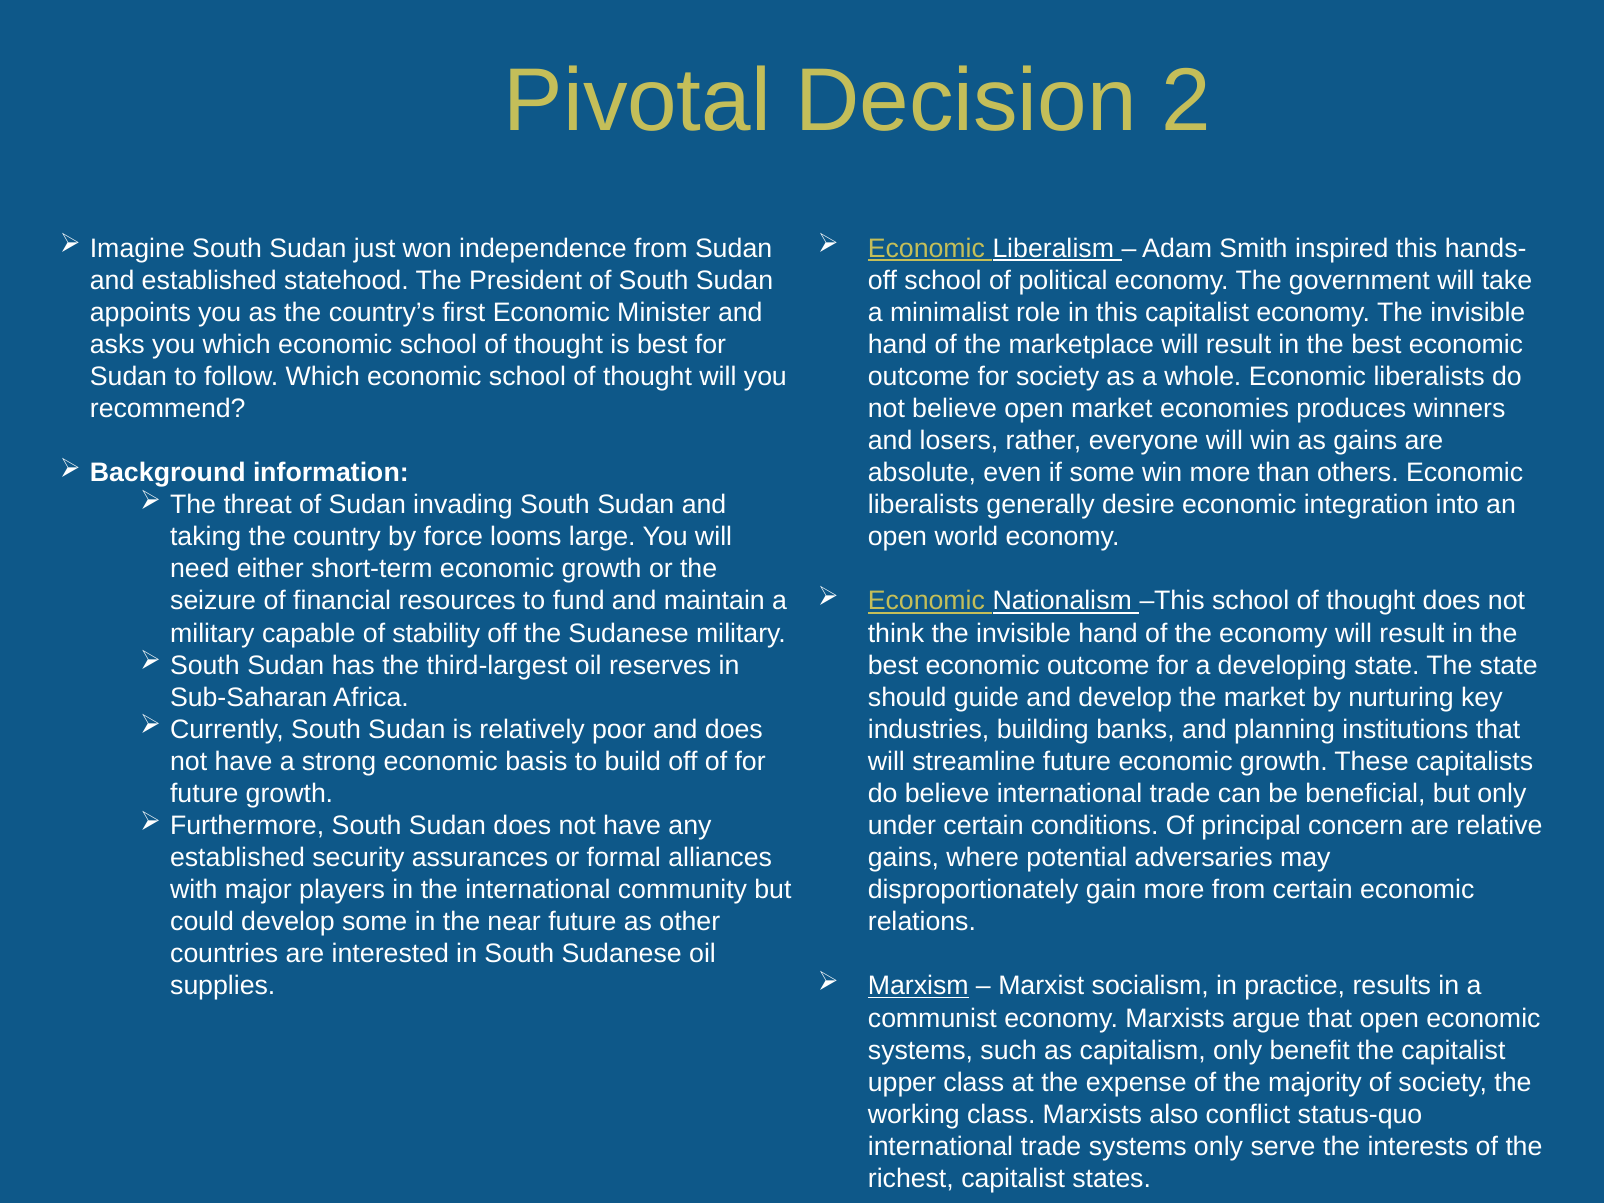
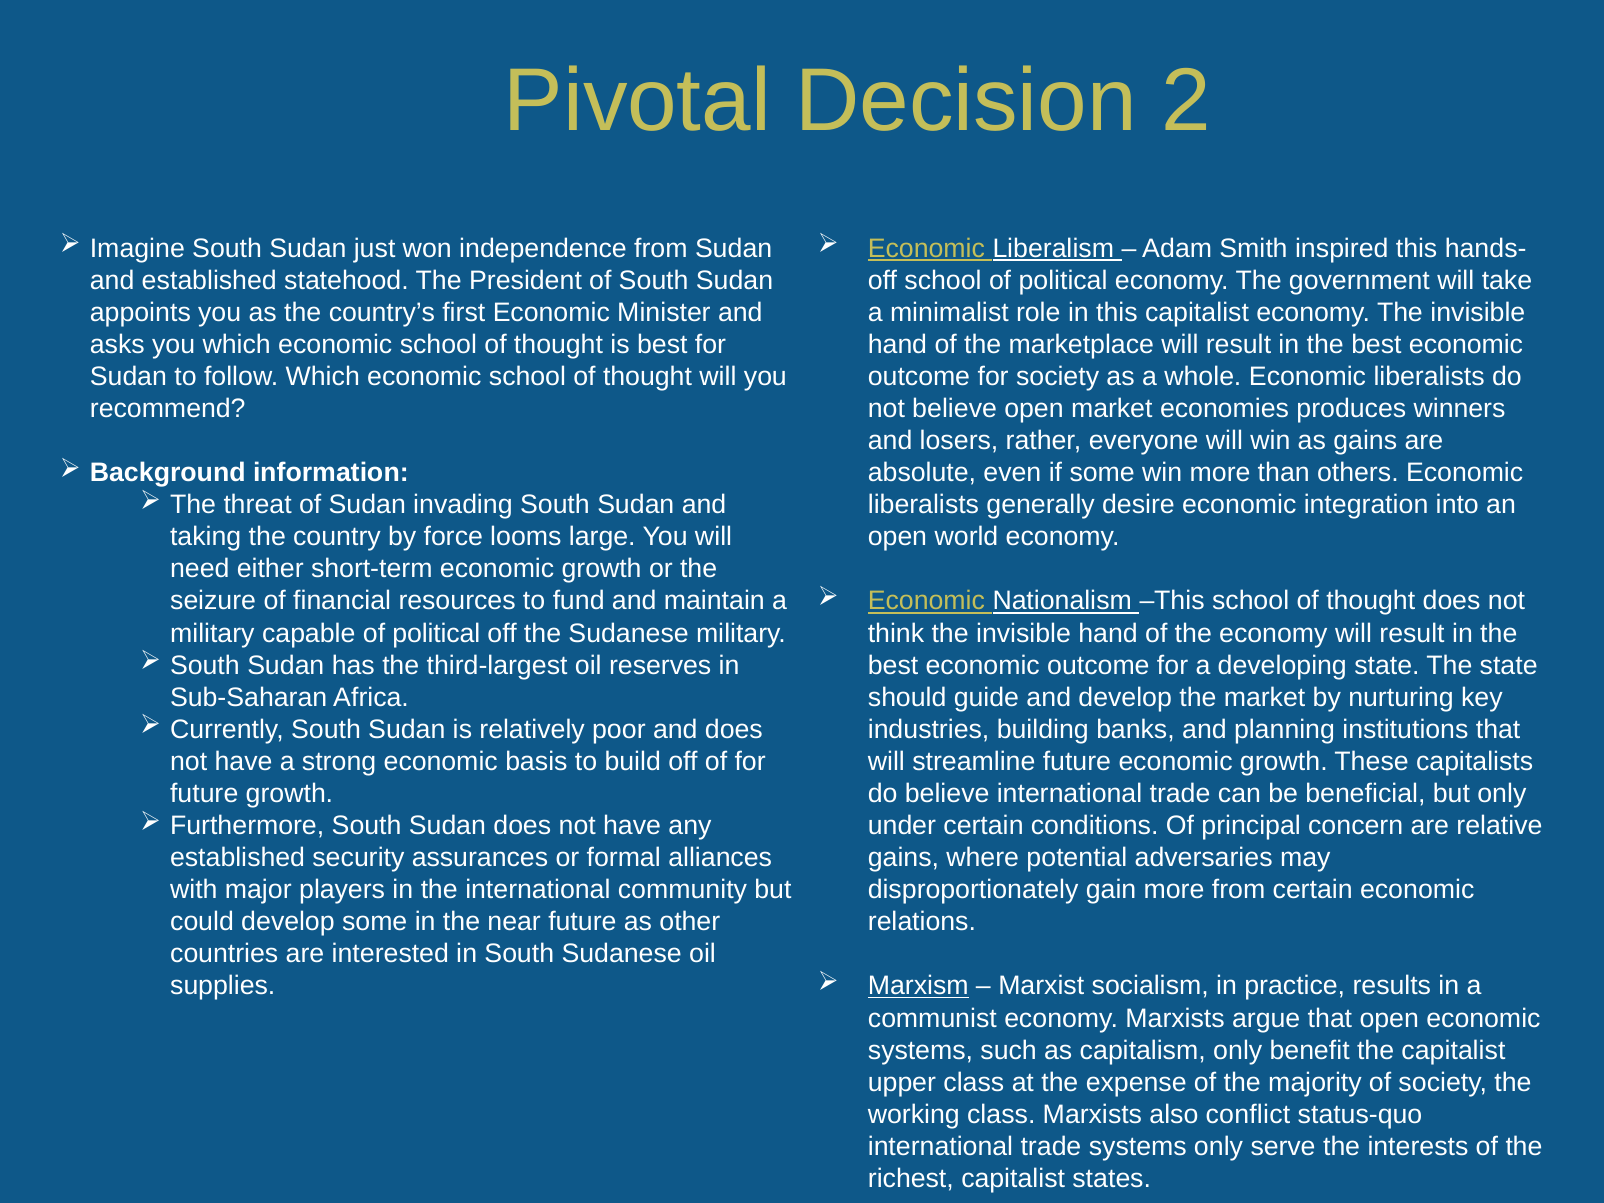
capable of stability: stability -> political (436, 633)
